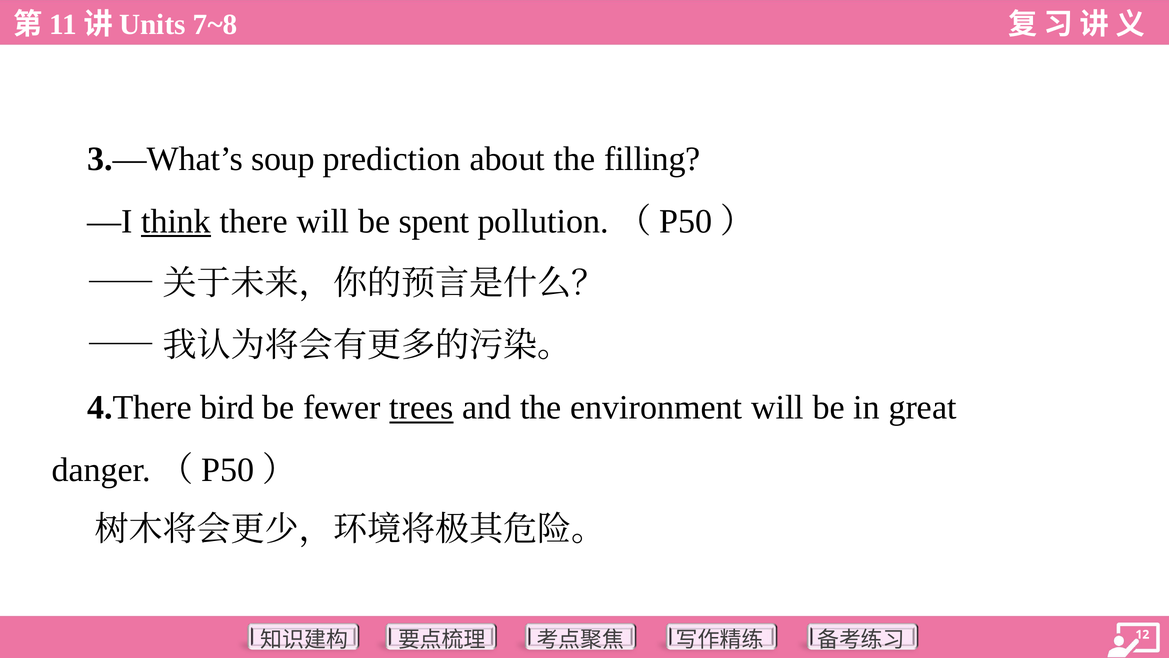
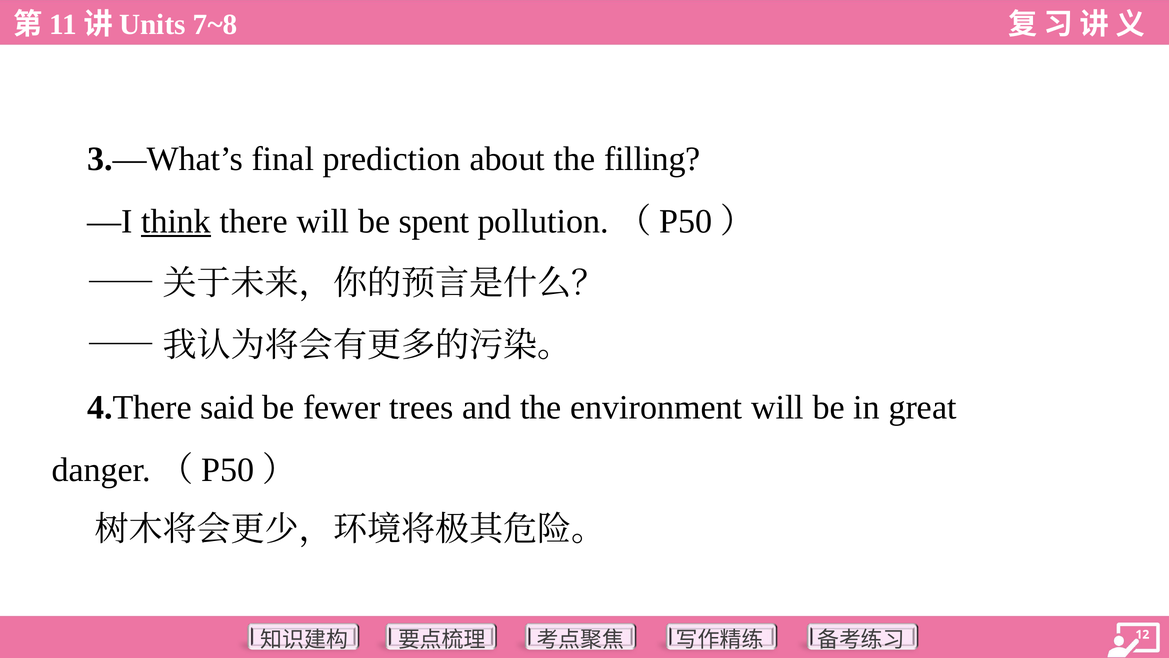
soup: soup -> final (283, 159)
bird: bird -> said (227, 407)
trees underline: present -> none (421, 407)
